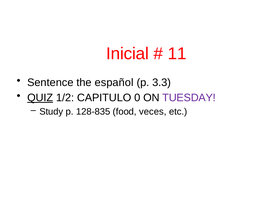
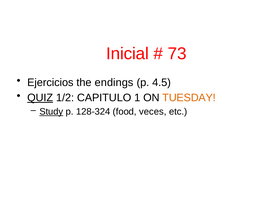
11: 11 -> 73 (177, 54)
Sentence: Sentence -> Ejercicios (50, 82)
español: español -> endings (114, 82)
3.3: 3.3 -> 4.5 (162, 82)
0: 0 -> 1 (137, 97)
TUESDAY colour: purple -> orange (189, 97)
Study underline: none -> present (51, 111)
128-835: 128-835 -> 128-324 (93, 111)
